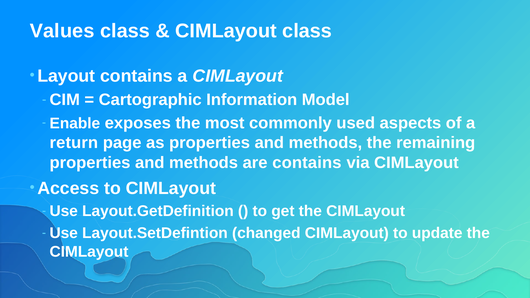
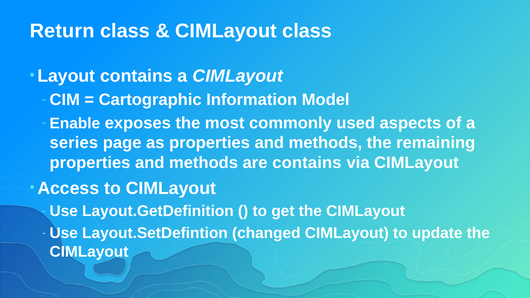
Values: Values -> Return (62, 31)
return: return -> series (74, 143)
